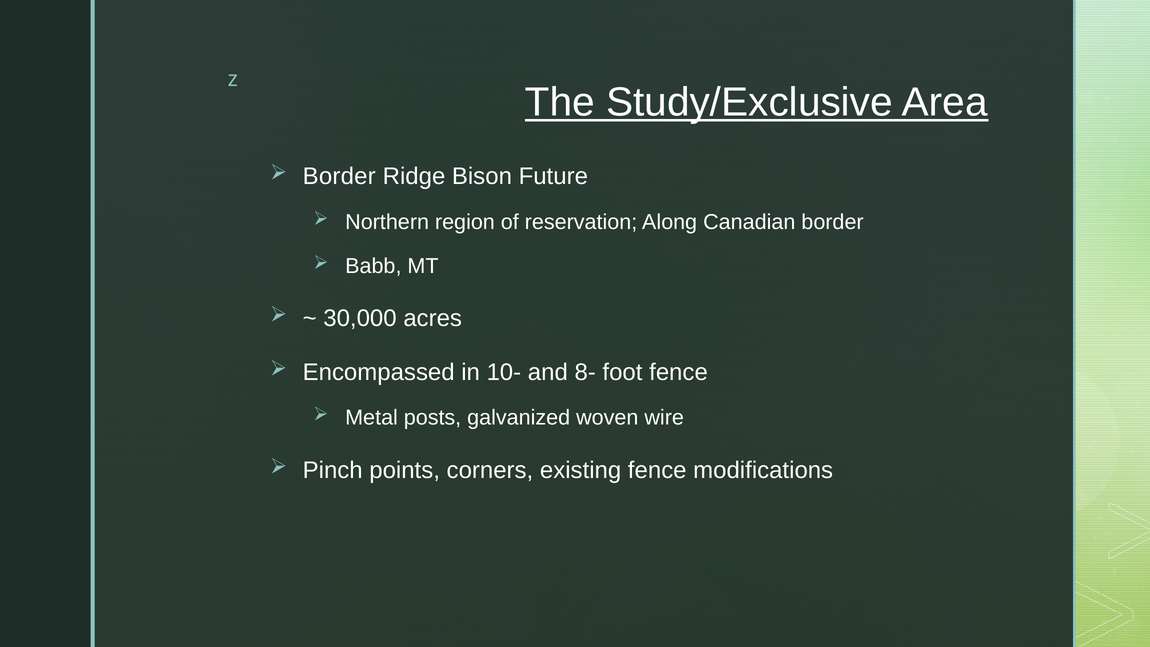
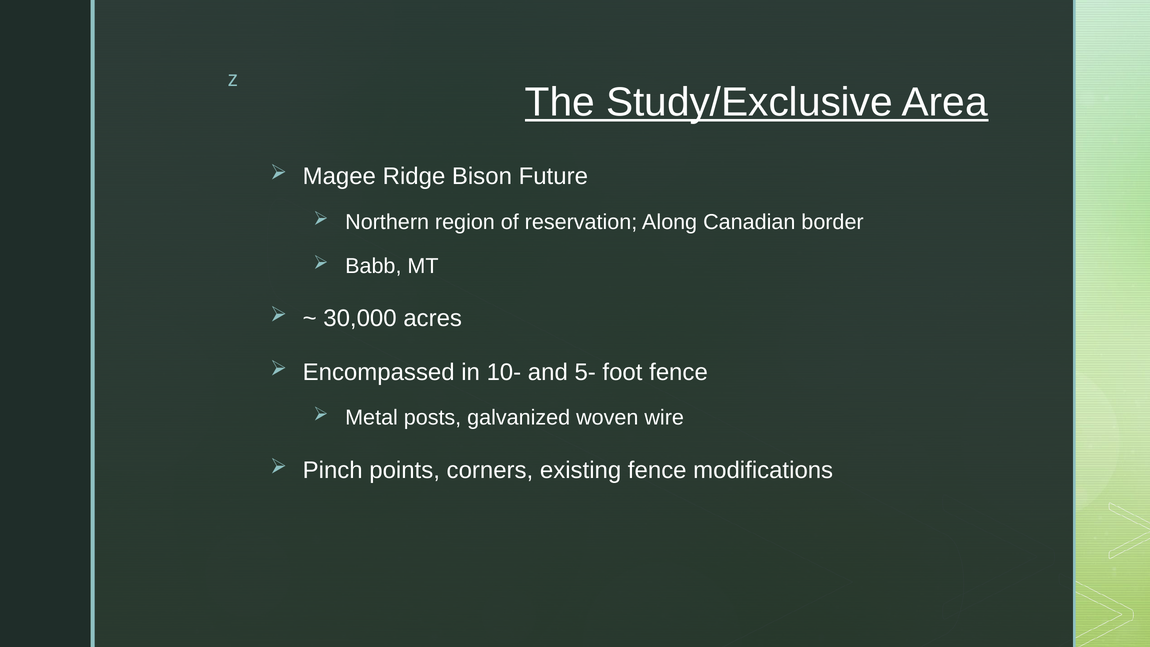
Border: Border -> Magee (339, 176)
8-: 8- -> 5- (585, 372)
